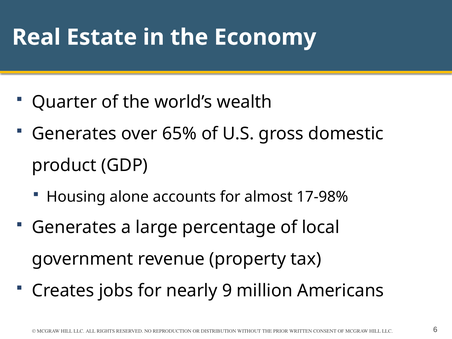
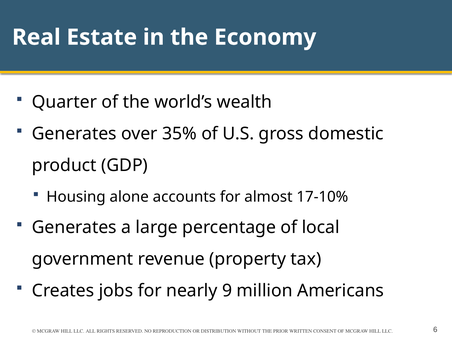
65%: 65% -> 35% (179, 134)
17-98%: 17-98% -> 17-10% (322, 197)
